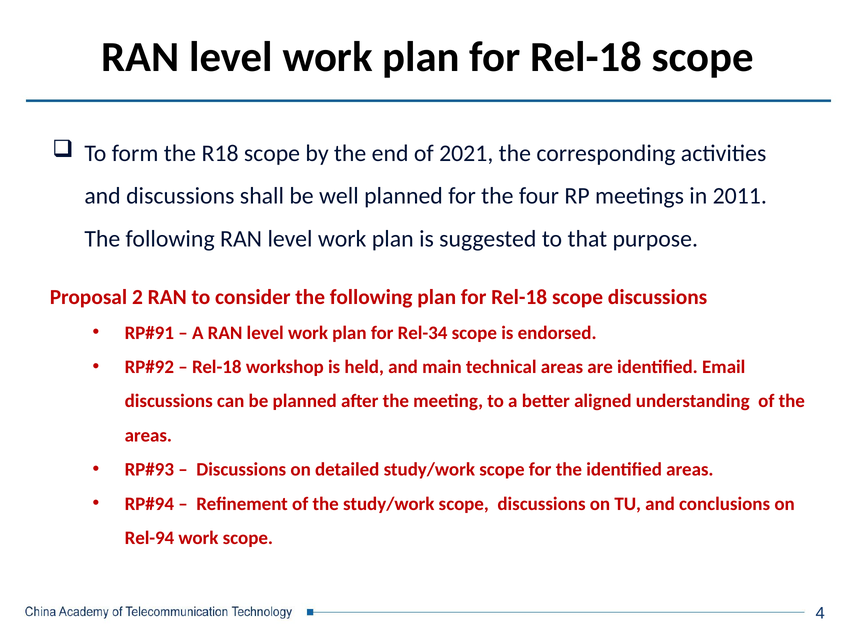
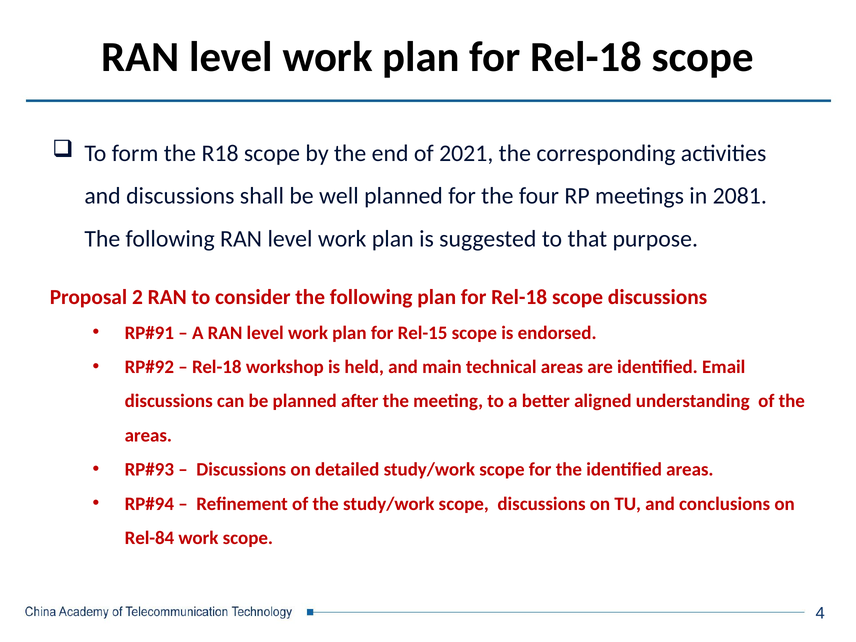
2011: 2011 -> 2081 (740, 196)
Rel-34: Rel-34 -> Rel-15 (423, 333)
Rel-94: Rel-94 -> Rel-84 (149, 538)
